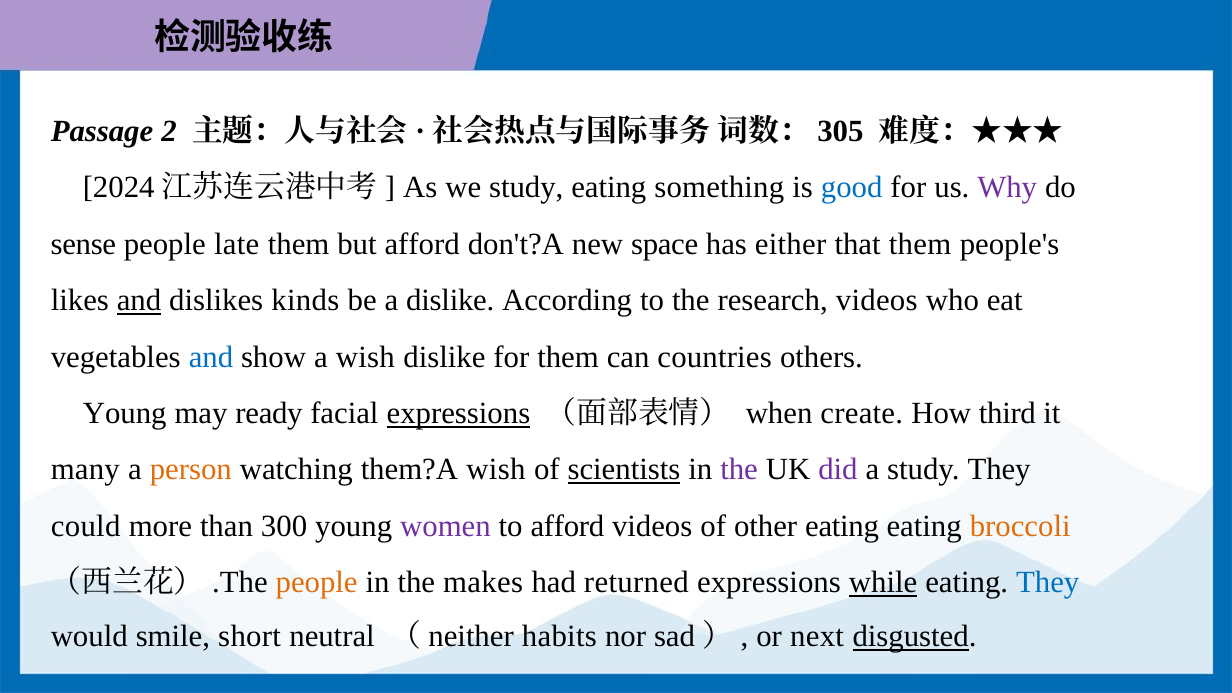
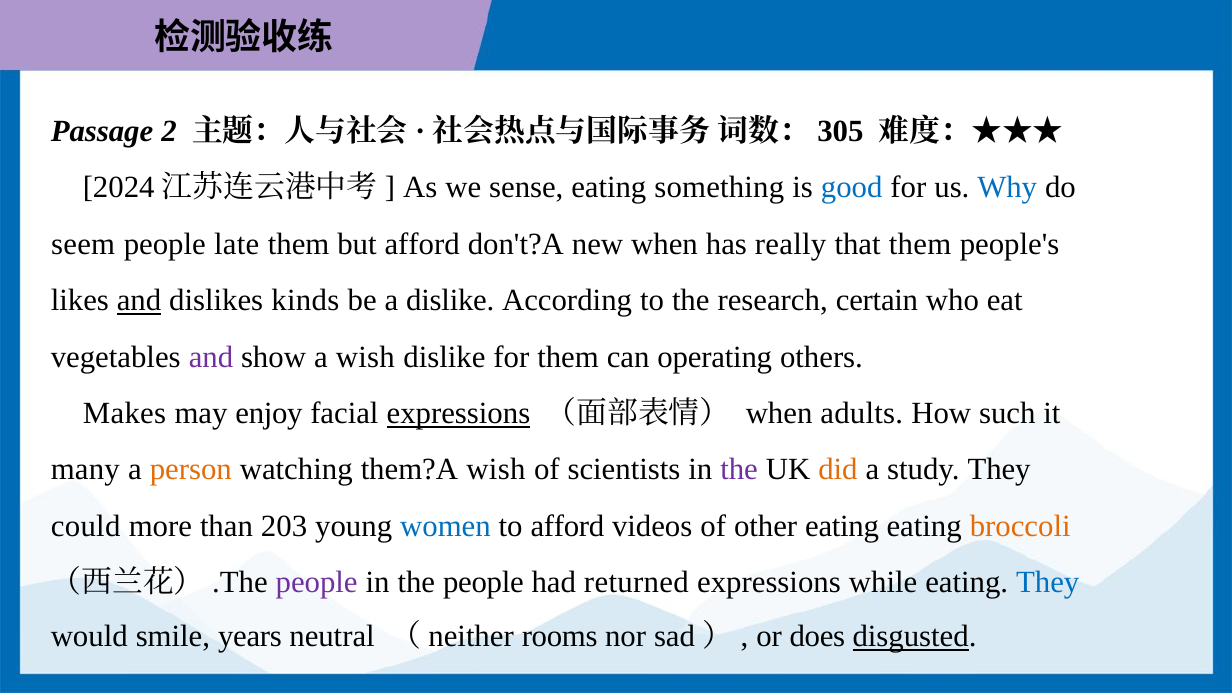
we study: study -> sense (526, 188)
Why colour: purple -> blue (1007, 188)
sense: sense -> seem (83, 244)
new space: space -> when (665, 244)
either: either -> really (791, 244)
research videos: videos -> certain (877, 300)
and colour: blue -> purple (211, 357)
countries: countries -> operating (715, 357)
Young: Young -> Makes (125, 413)
ready: ready -> enjoy (269, 413)
create: create -> adults (862, 413)
third: third -> such (1007, 413)
scientists underline: present -> none (624, 470)
did colour: purple -> orange (838, 470)
300: 300 -> 203 (284, 526)
women colour: purple -> blue (445, 526)
people colour: orange -> purple (317, 583)
the makes: makes -> people (483, 583)
while underline: present -> none (883, 583)
short: short -> years (250, 637)
habits: habits -> rooms (560, 637)
next: next -> does (817, 637)
